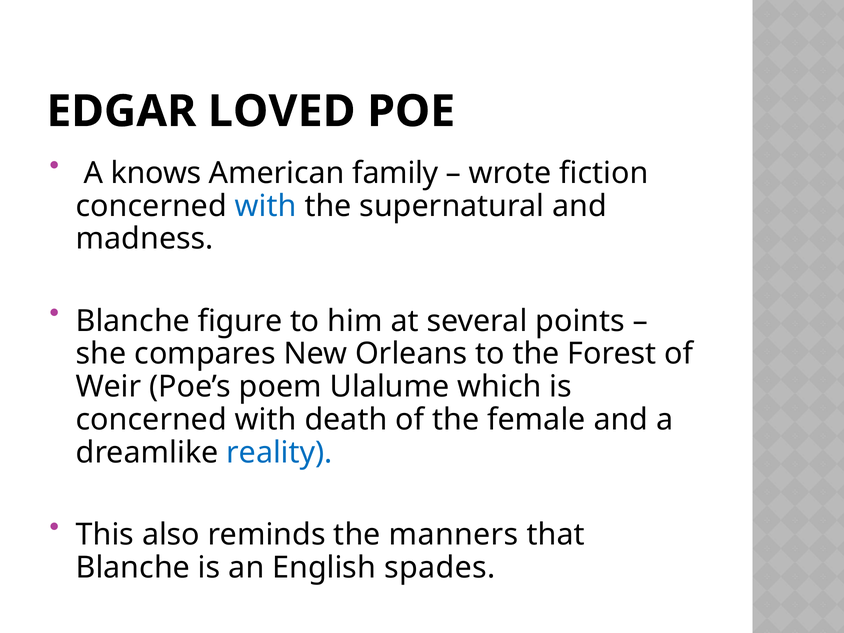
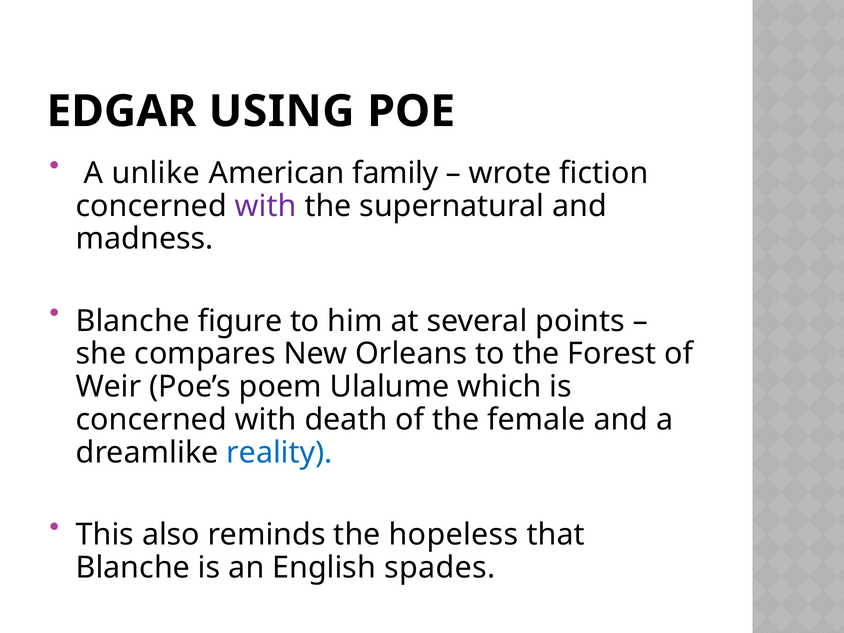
LOVED: LOVED -> USING (282, 111)
knows: knows -> unlike (156, 173)
with colour: blue -> purple (266, 206)
manners: manners -> hopeless (454, 535)
